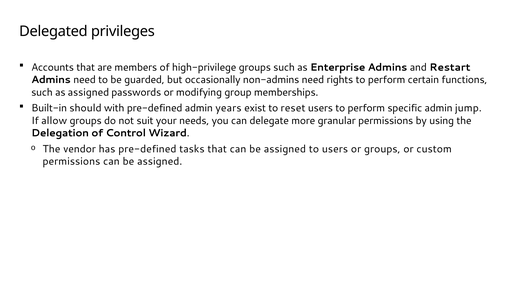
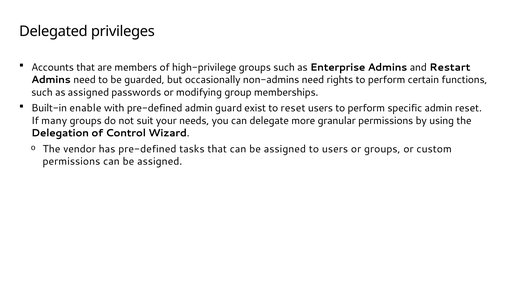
should: should -> enable (85, 108)
years: years -> guard (229, 108)
admin jump: jump -> reset (468, 108)
allow: allow -> many (54, 121)
